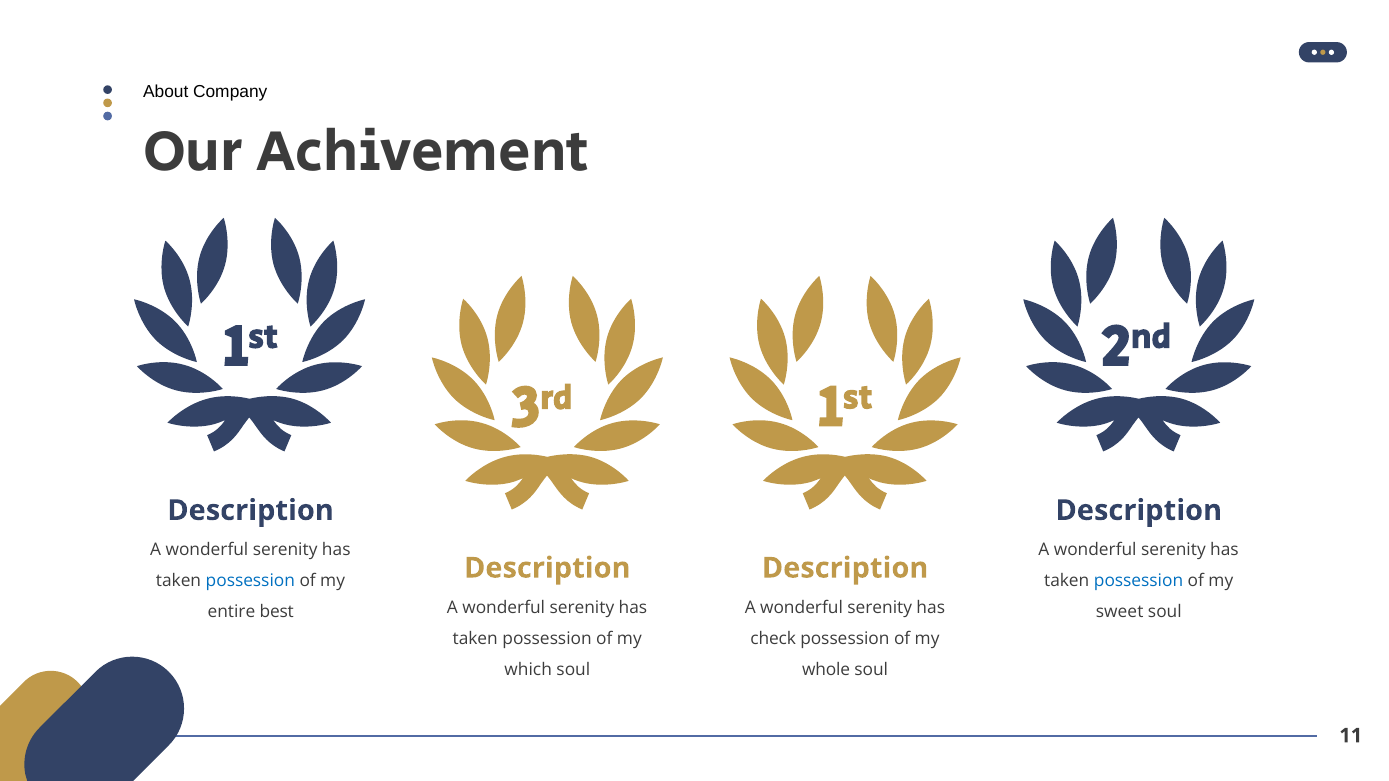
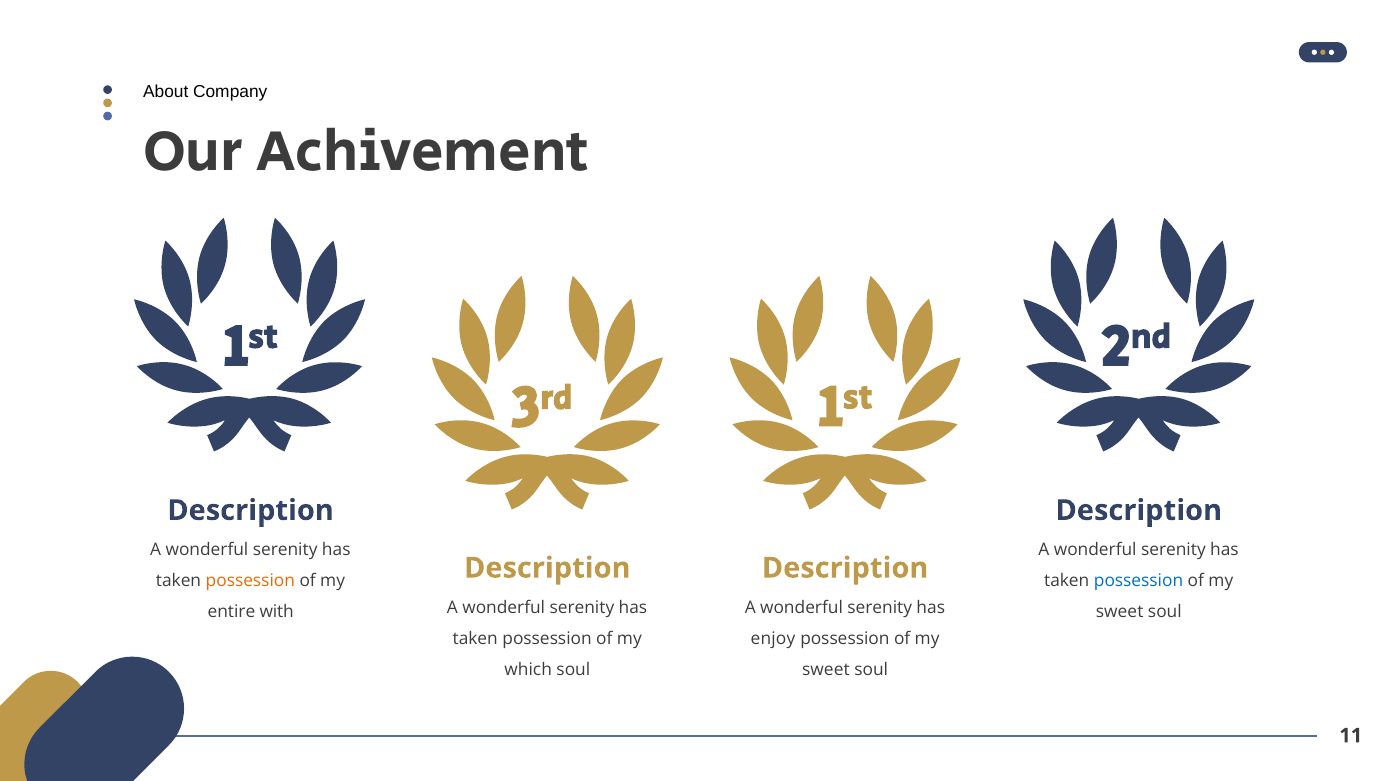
possession colour: blue -> orange (250, 581)
best: best -> with (277, 613)
check: check -> enjoy (773, 639)
whole: whole -> sweet (826, 670)
